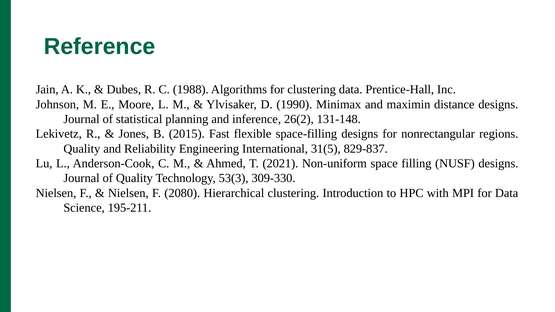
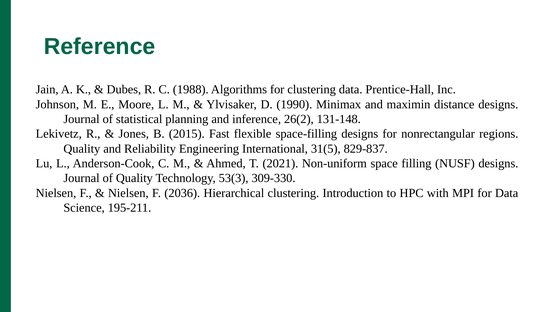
2080: 2080 -> 2036 (182, 193)
